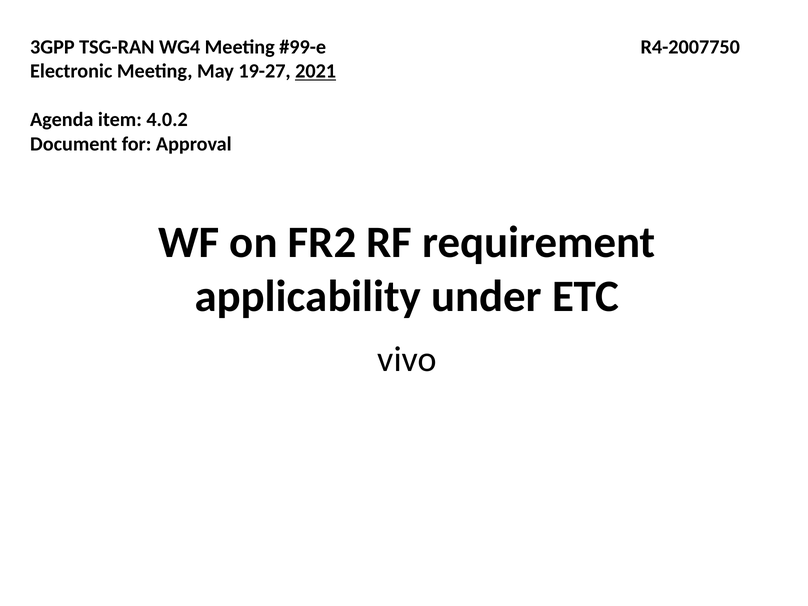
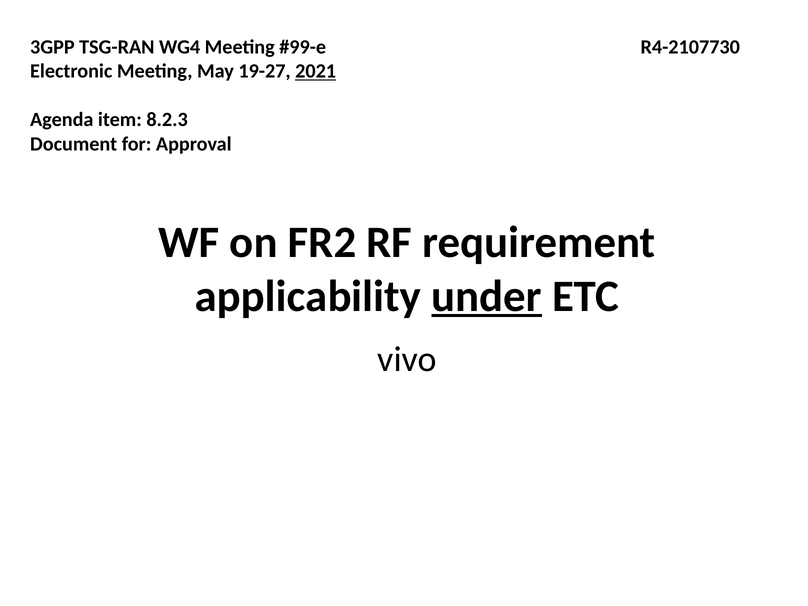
R4-2007750: R4-2007750 -> R4-2107730 (690, 47)
4.0.2: 4.0.2 -> 8.2.3 (167, 120)
under underline: none -> present (487, 296)
